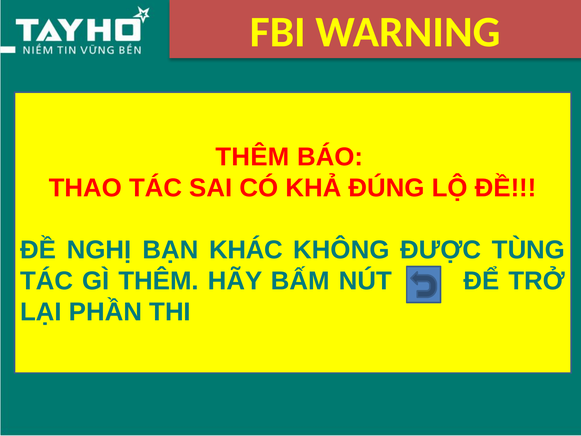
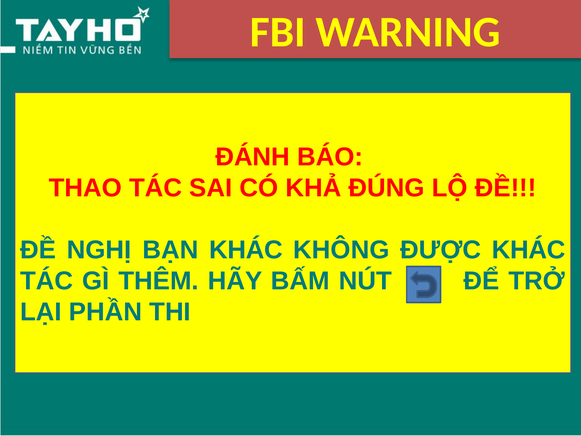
THÊM: THÊM -> ĐÁNH (253, 157)
ĐƯỢC TÙNG: TÙNG -> KHÁC (529, 250)
